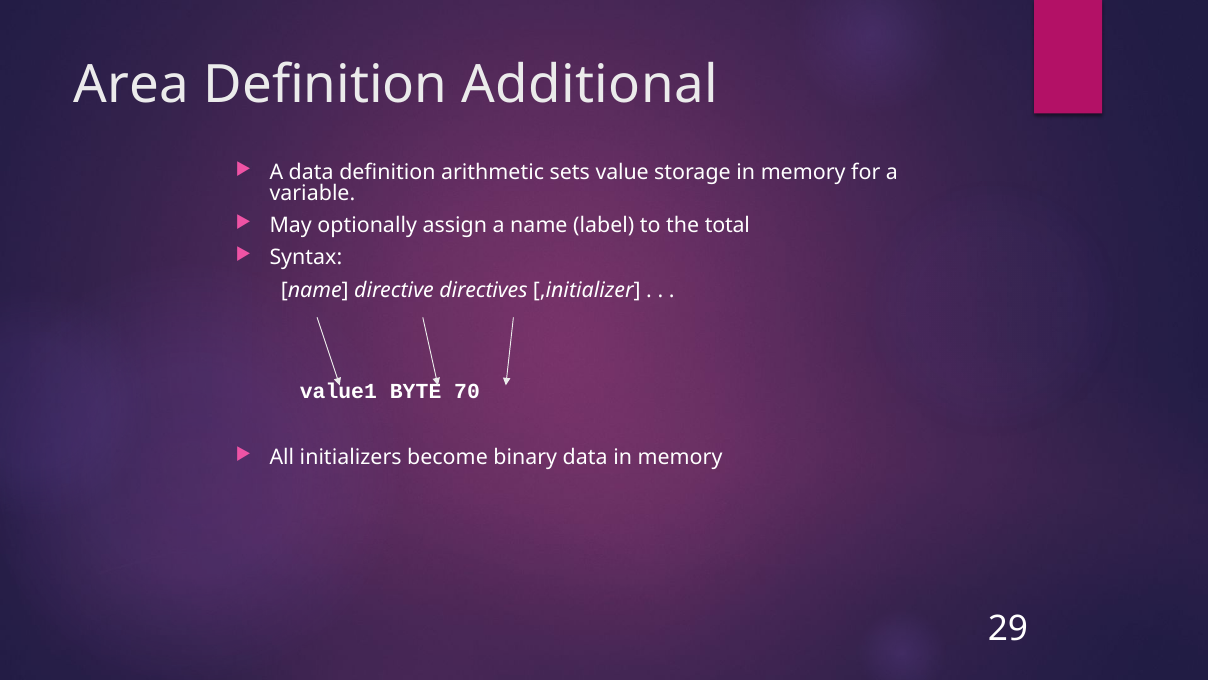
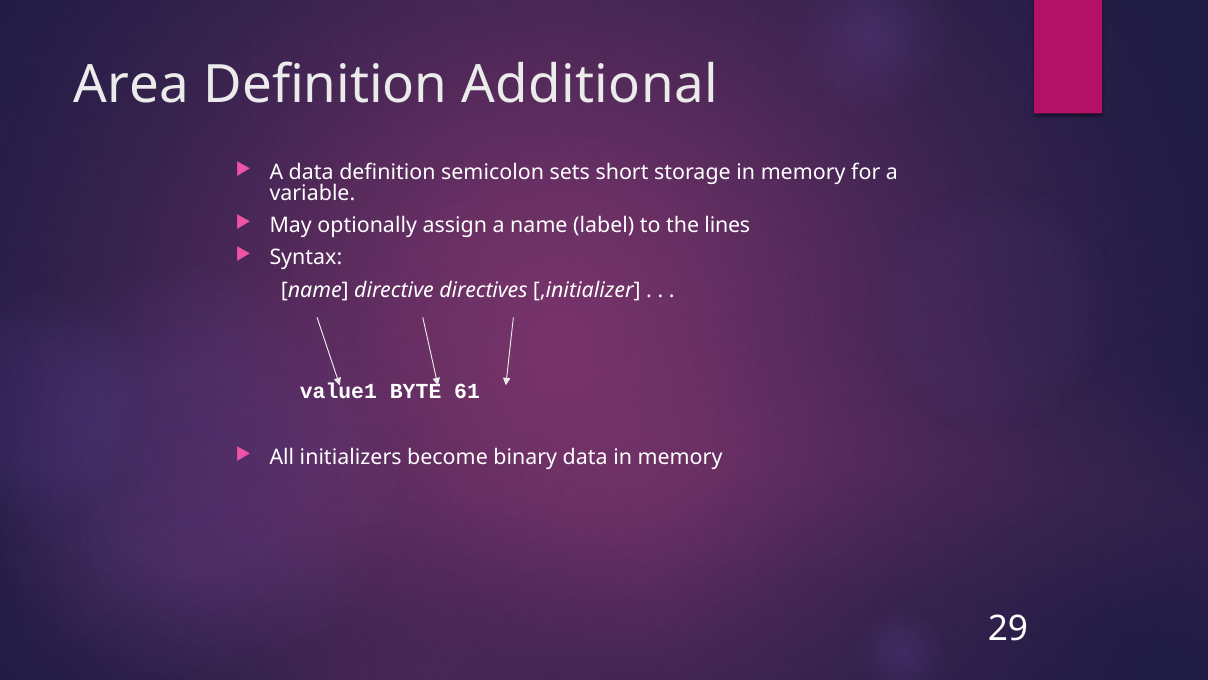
arithmetic: arithmetic -> semicolon (493, 173)
value: value -> short (622, 173)
total: total -> lines (727, 226)
70: 70 -> 61 (467, 391)
